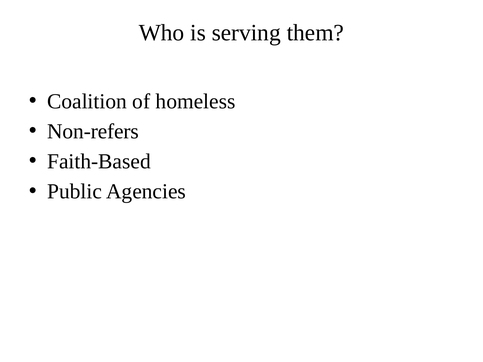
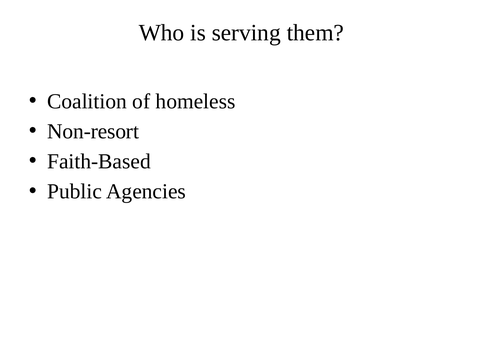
Non-refers: Non-refers -> Non-resort (93, 131)
